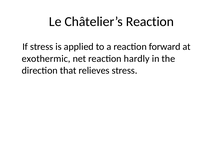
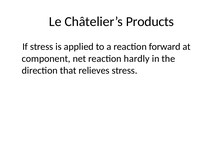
Châtelier’s Reaction: Reaction -> Products (150, 22)
exothermic: exothermic -> component (46, 59)
